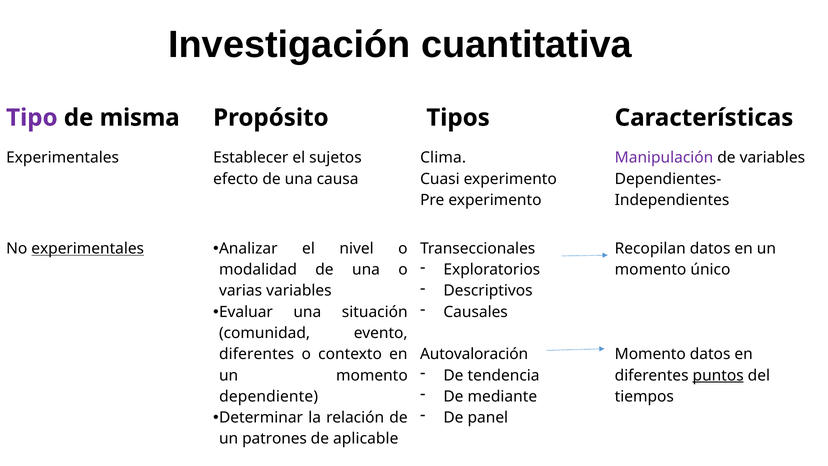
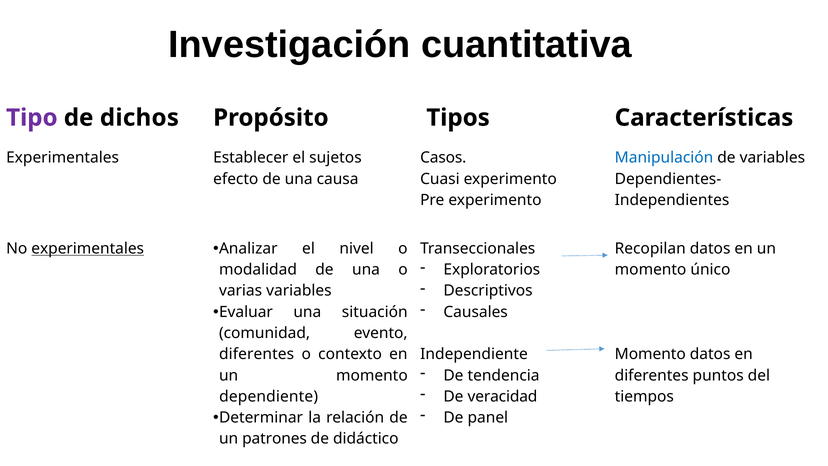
misma: misma -> dichos (139, 118)
Clima: Clima -> Casos (443, 158)
Manipulación colour: purple -> blue (664, 158)
Autovaloración: Autovaloración -> Independiente (474, 354)
puntos underline: present -> none (718, 375)
mediante: mediante -> veracidad (502, 396)
aplicable: aplicable -> didáctico (366, 439)
